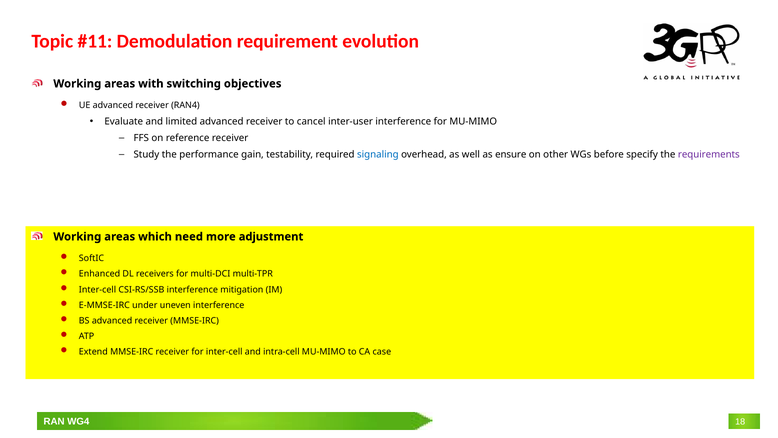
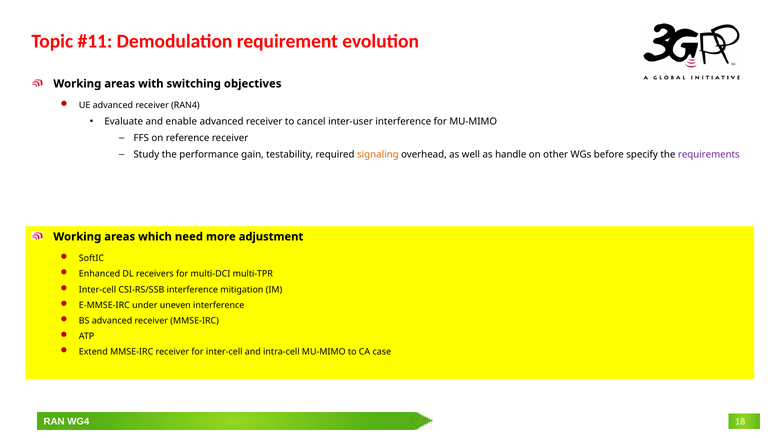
limited: limited -> enable (181, 121)
signaling colour: blue -> orange (378, 154)
ensure: ensure -> handle (511, 154)
